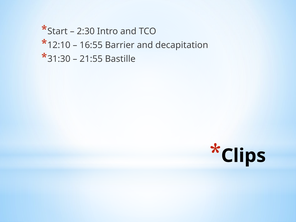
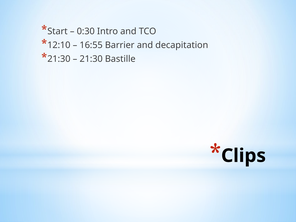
2:30: 2:30 -> 0:30 (86, 31)
31:30: 31:30 -> 21:30 (59, 59)
21:55: 21:55 -> 21:30 (91, 59)
